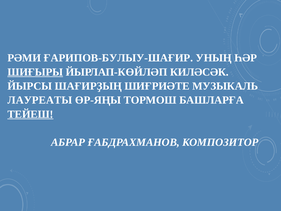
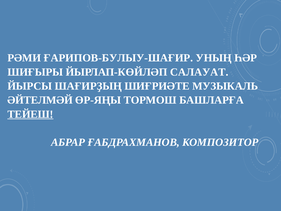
ШИҒЫРЫ underline: present -> none (35, 72)
КИЛӘСӘК: КИЛӘСӘК -> САЛАУАТ (199, 72)
ЛАУРЕАТЫ: ЛАУРЕАТЫ -> ӘЙТЕЛМӘЙ (40, 100)
